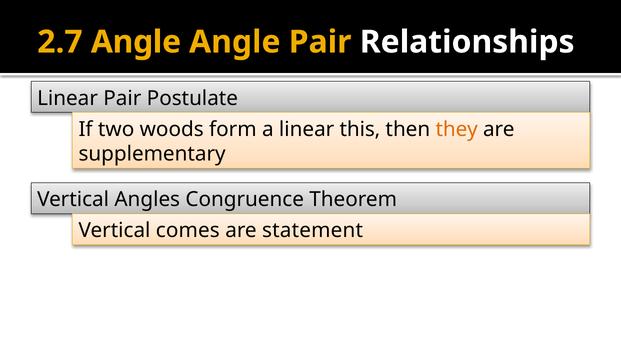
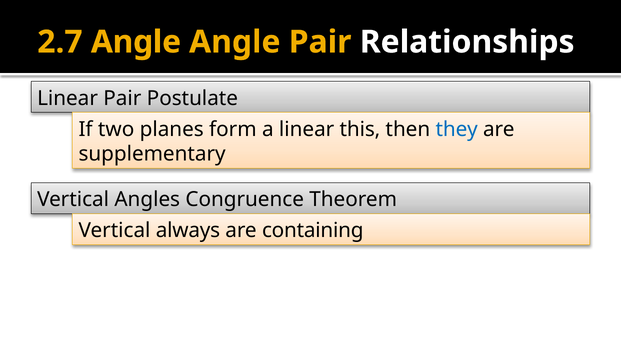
woods: woods -> planes (172, 129)
they colour: orange -> blue (457, 129)
comes: comes -> always (188, 231)
statement: statement -> containing (313, 231)
